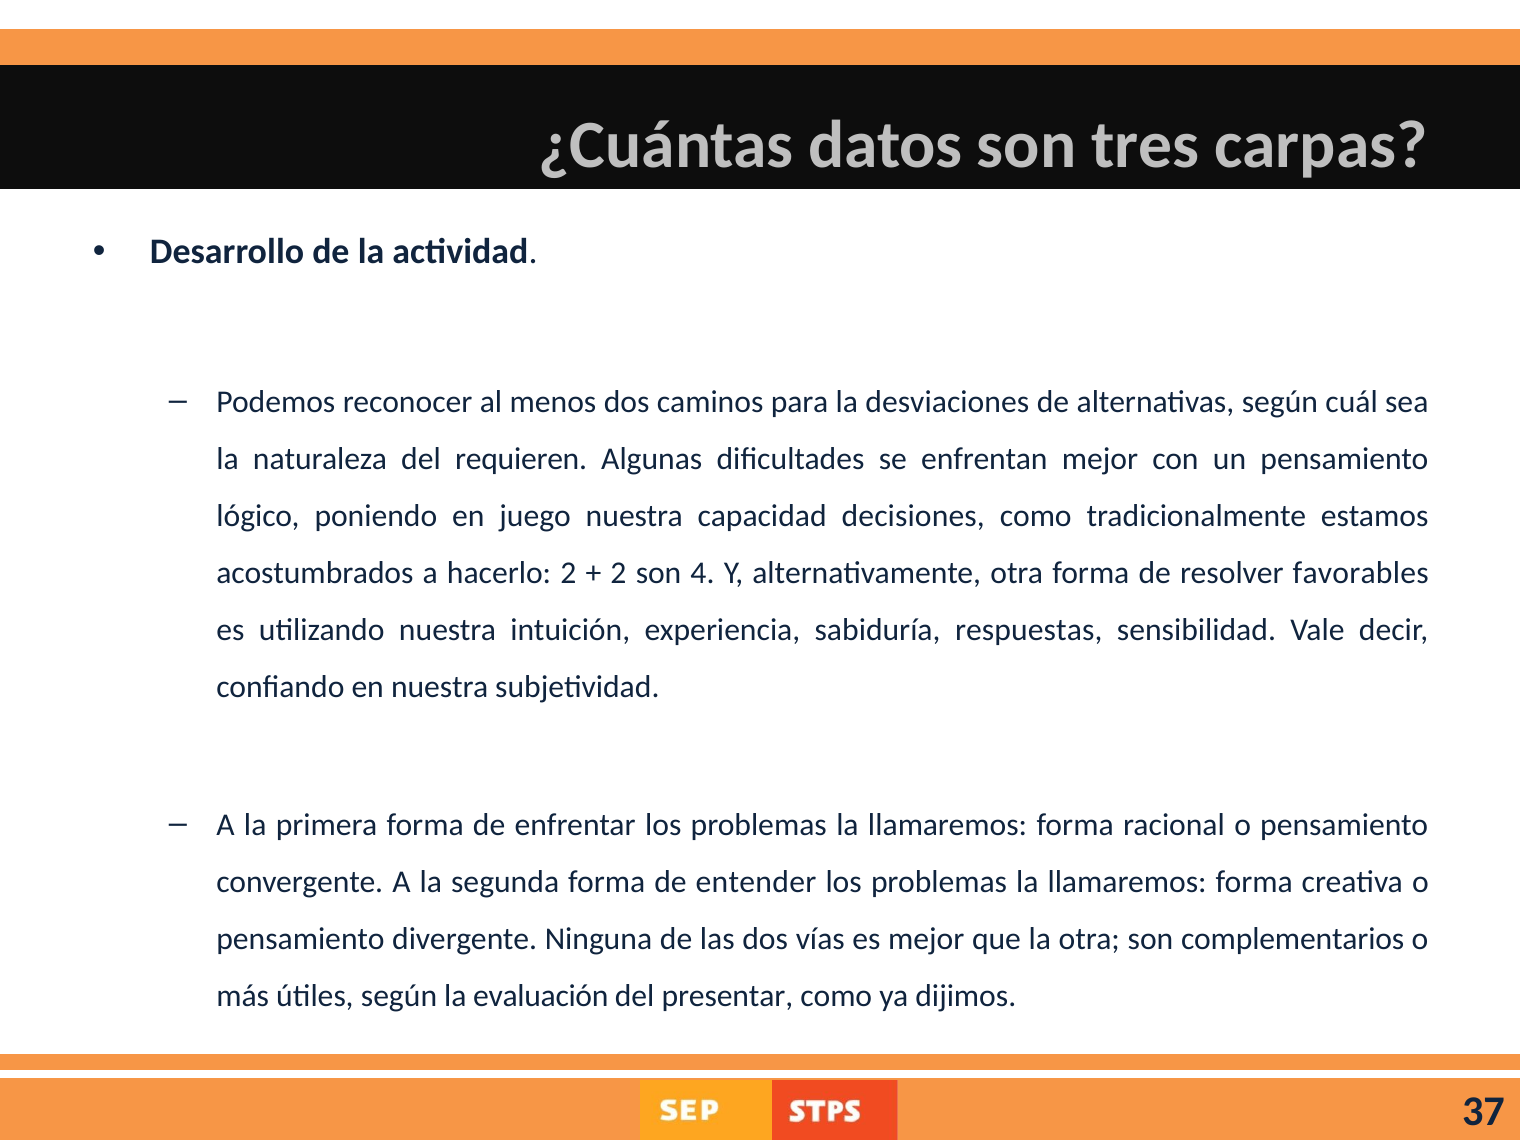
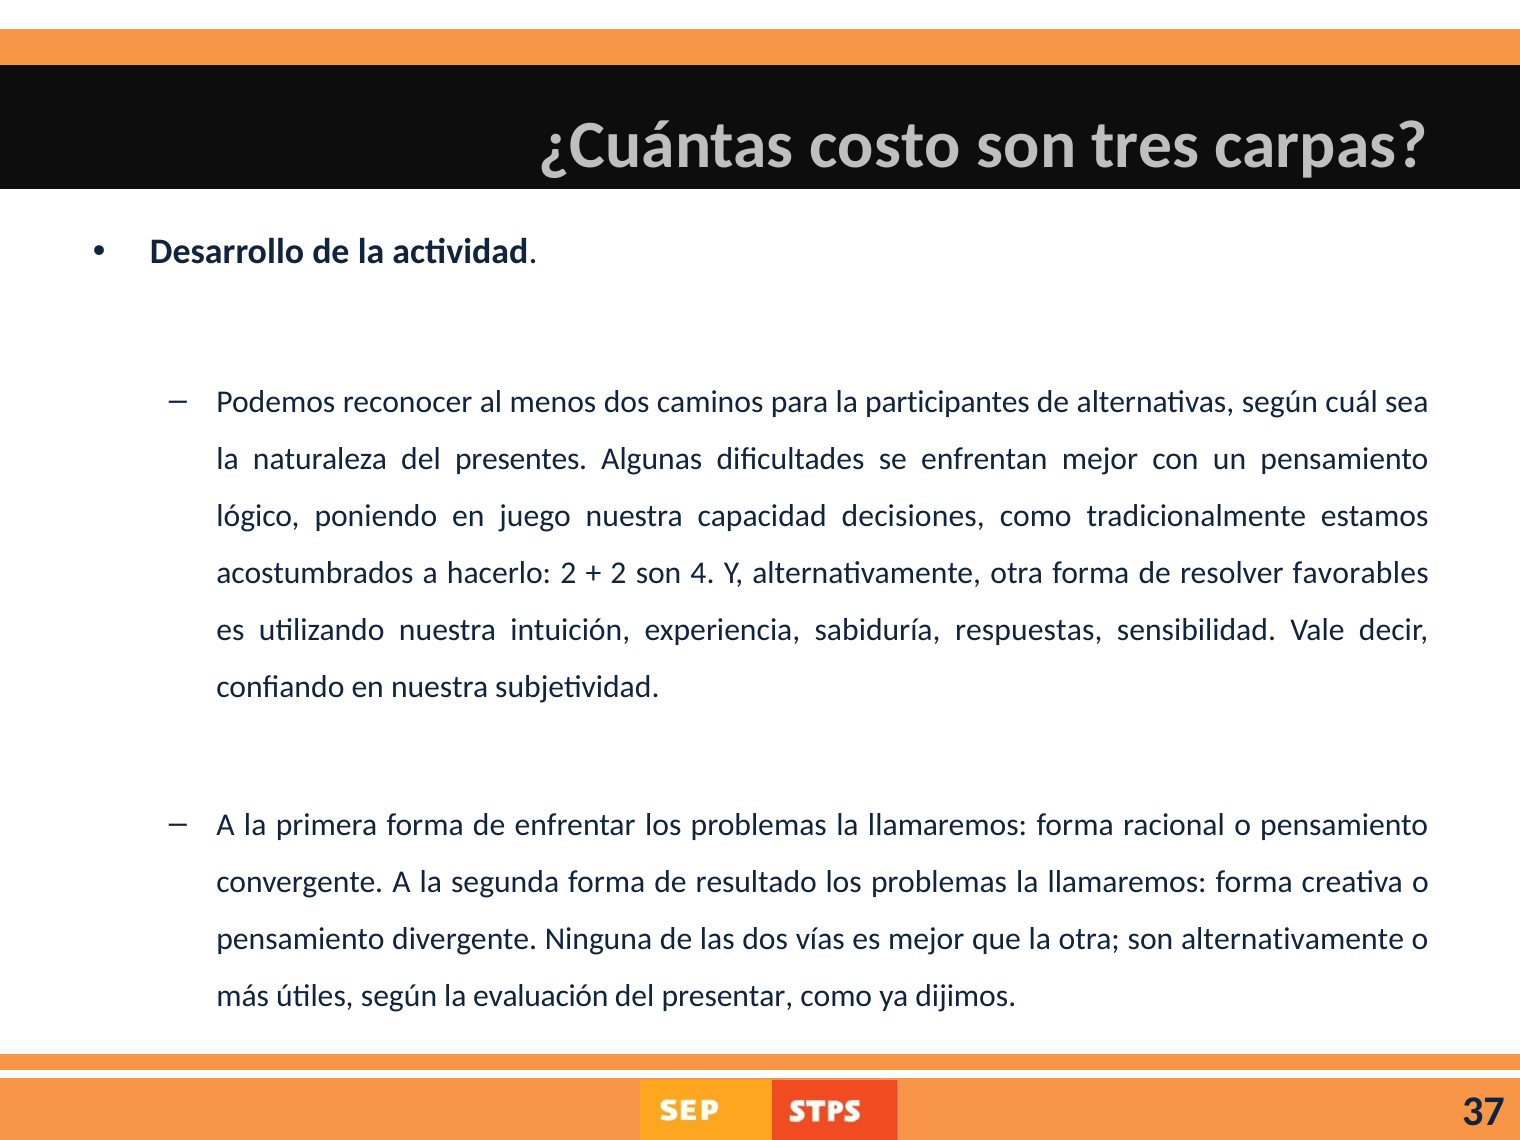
datos: datos -> costo (885, 145)
desviaciones: desviaciones -> participantes (947, 402)
requieren: requieren -> presentes (521, 459)
entender: entender -> resultado (756, 882)
son complementarios: complementarios -> alternativamente (1293, 939)
